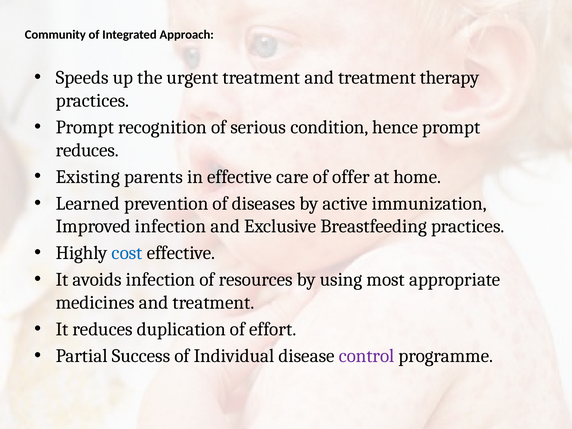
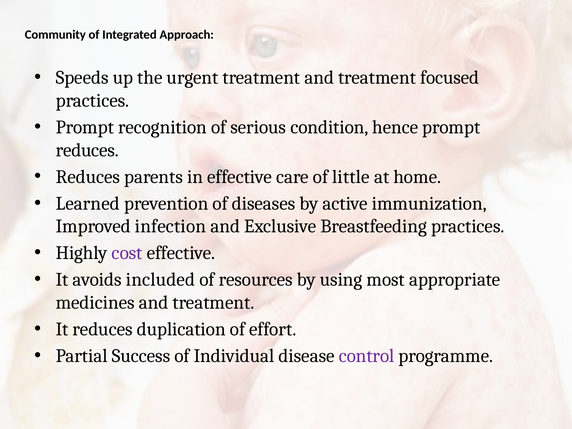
therapy: therapy -> focused (450, 78)
Existing: Existing -> Reduces (88, 177)
offer: offer -> little (351, 177)
cost colour: blue -> purple (127, 253)
avoids infection: infection -> included (160, 280)
